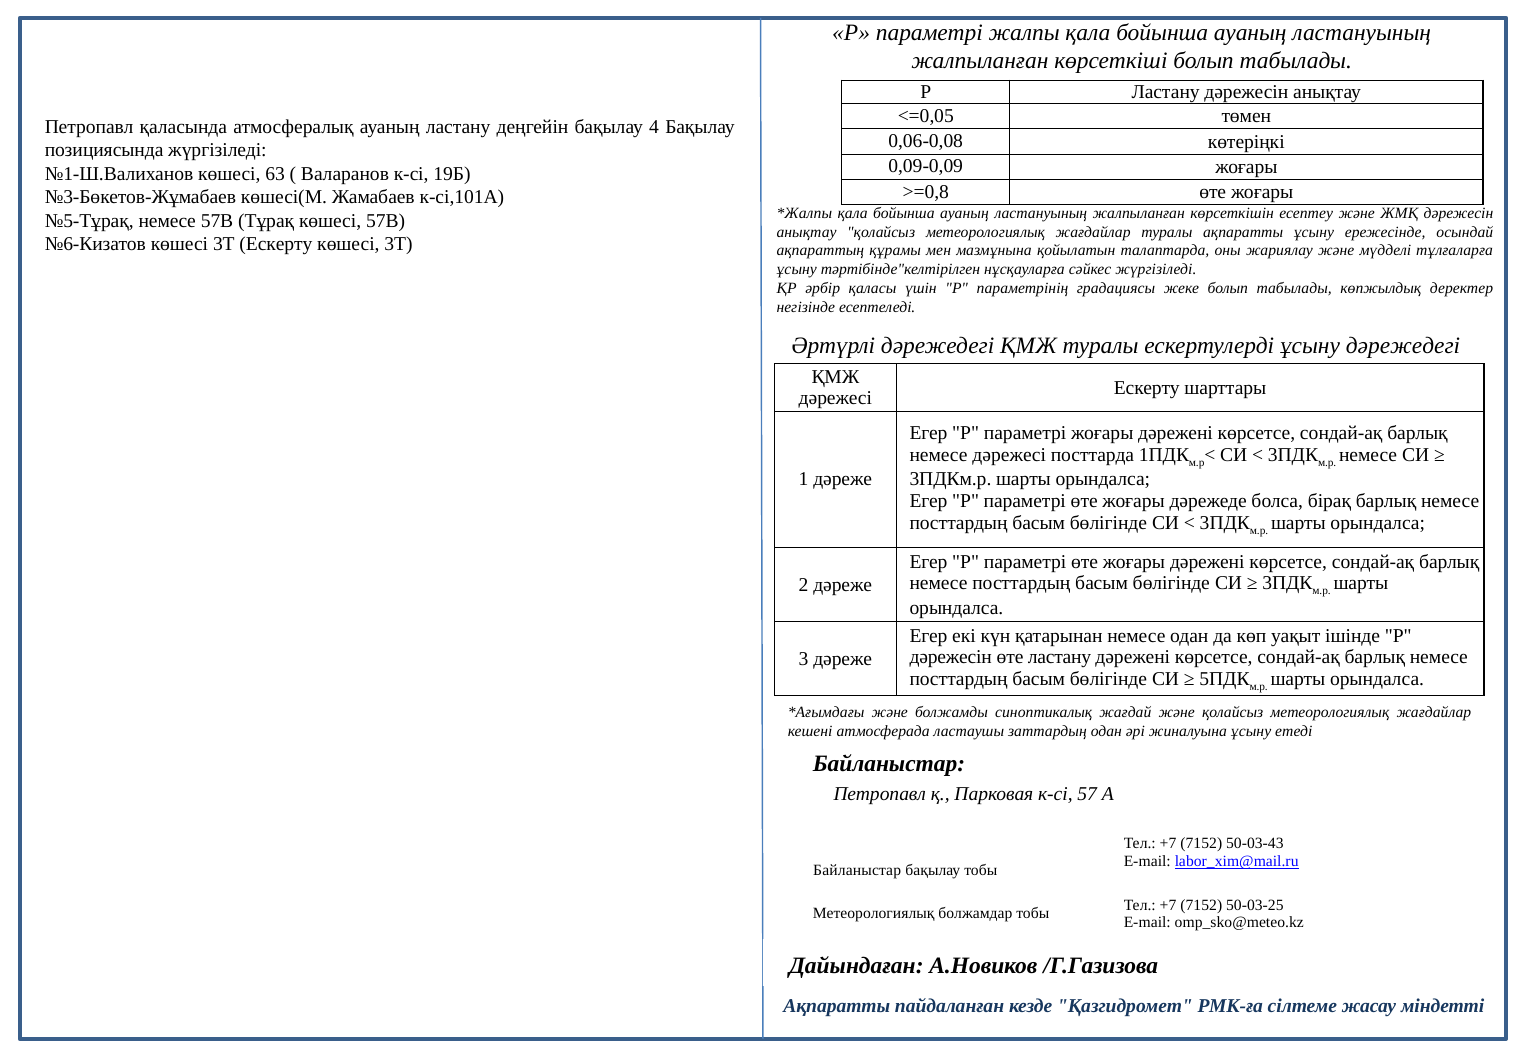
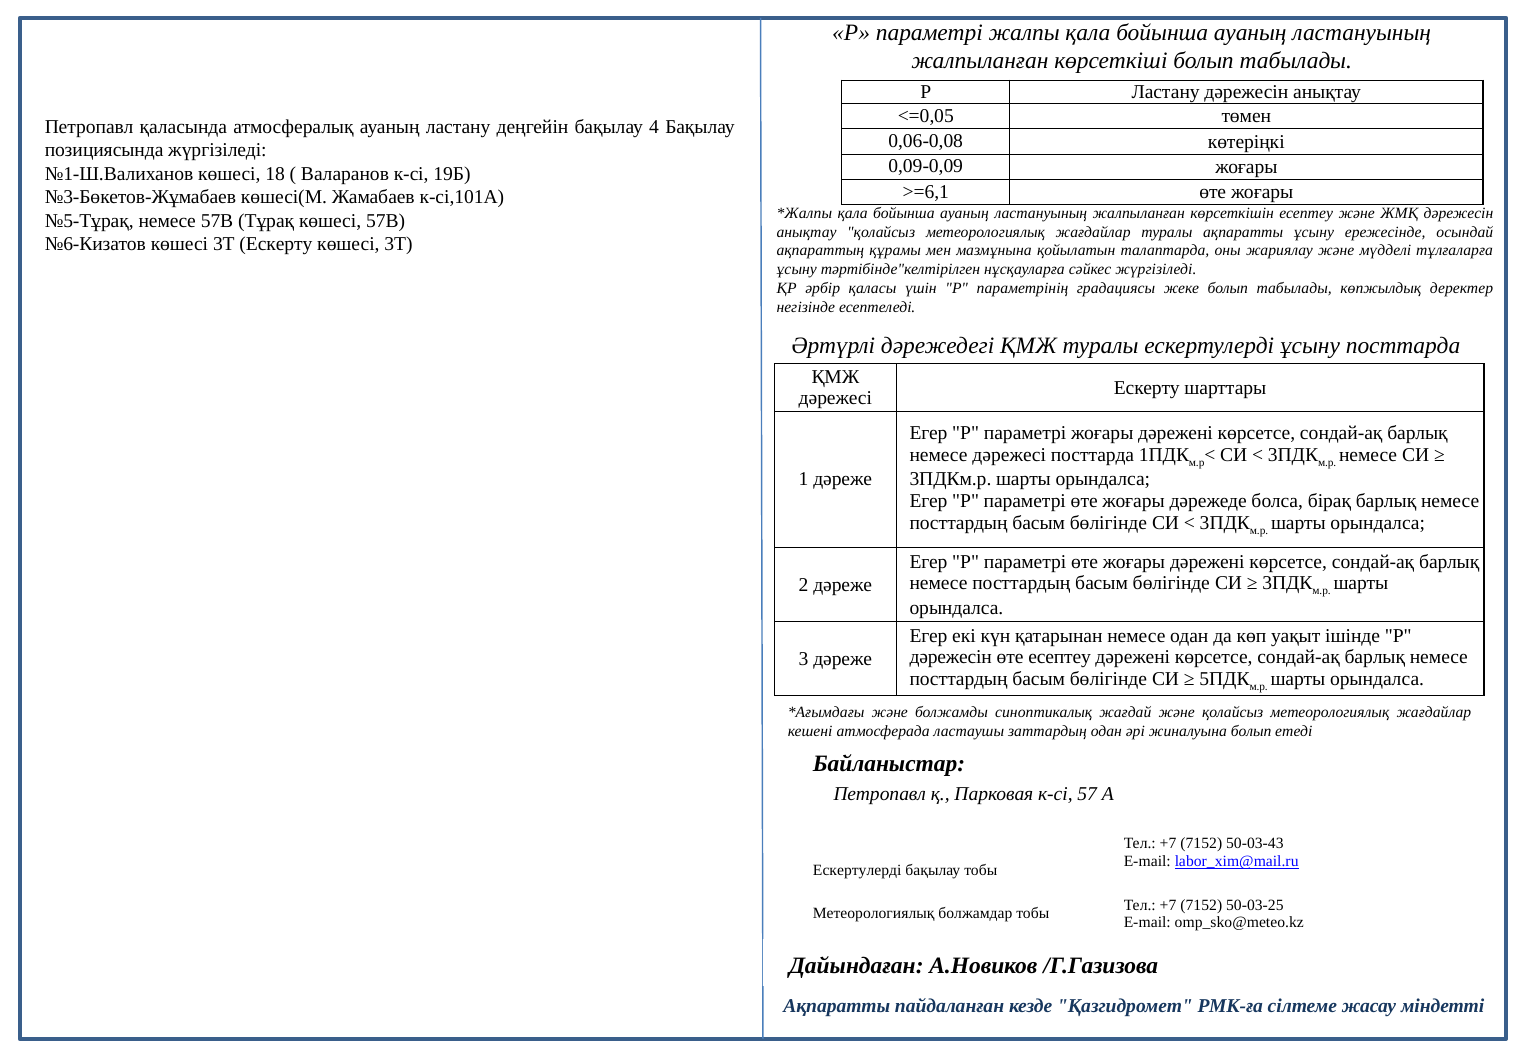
63: 63 -> 18 (275, 174)
>=0,8: >=0,8 -> >=6,1 (926, 192)
ұсыну дәрежедегі: дәрежедегі -> посттарда (1403, 345)
өте ластану: ластану -> есептеу (1060, 657)
жиналуына ұсыну: ұсыну -> болып (1251, 731)
Байланыстар: Байланыстар -> Ескертулерді (857, 869)
